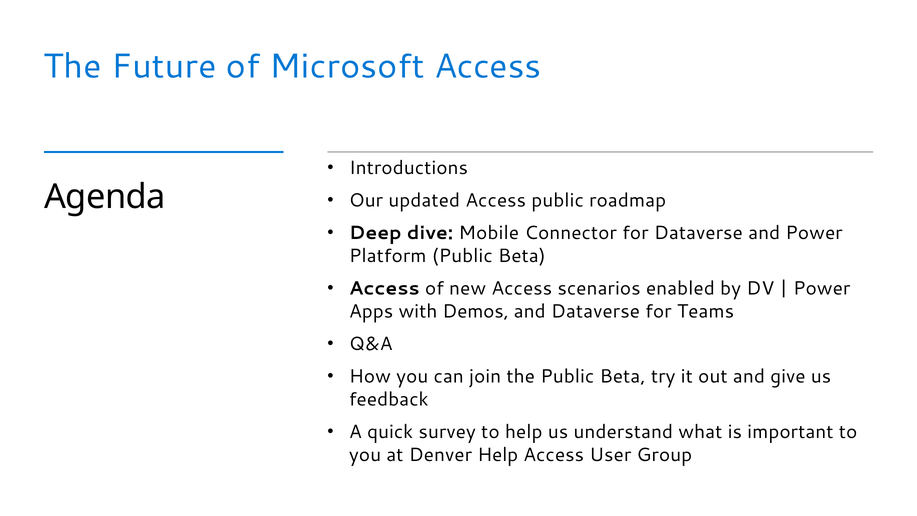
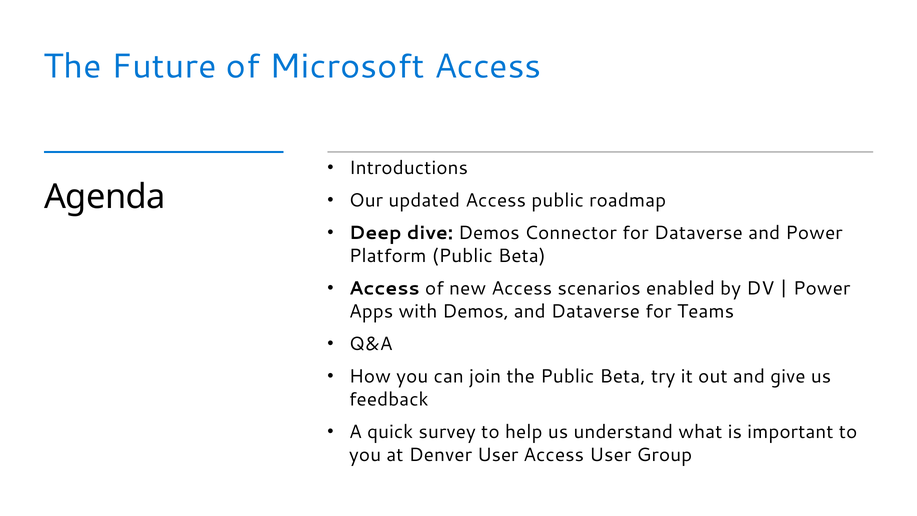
dive Mobile: Mobile -> Demos (489, 233)
Denver Help: Help -> User (498, 455)
